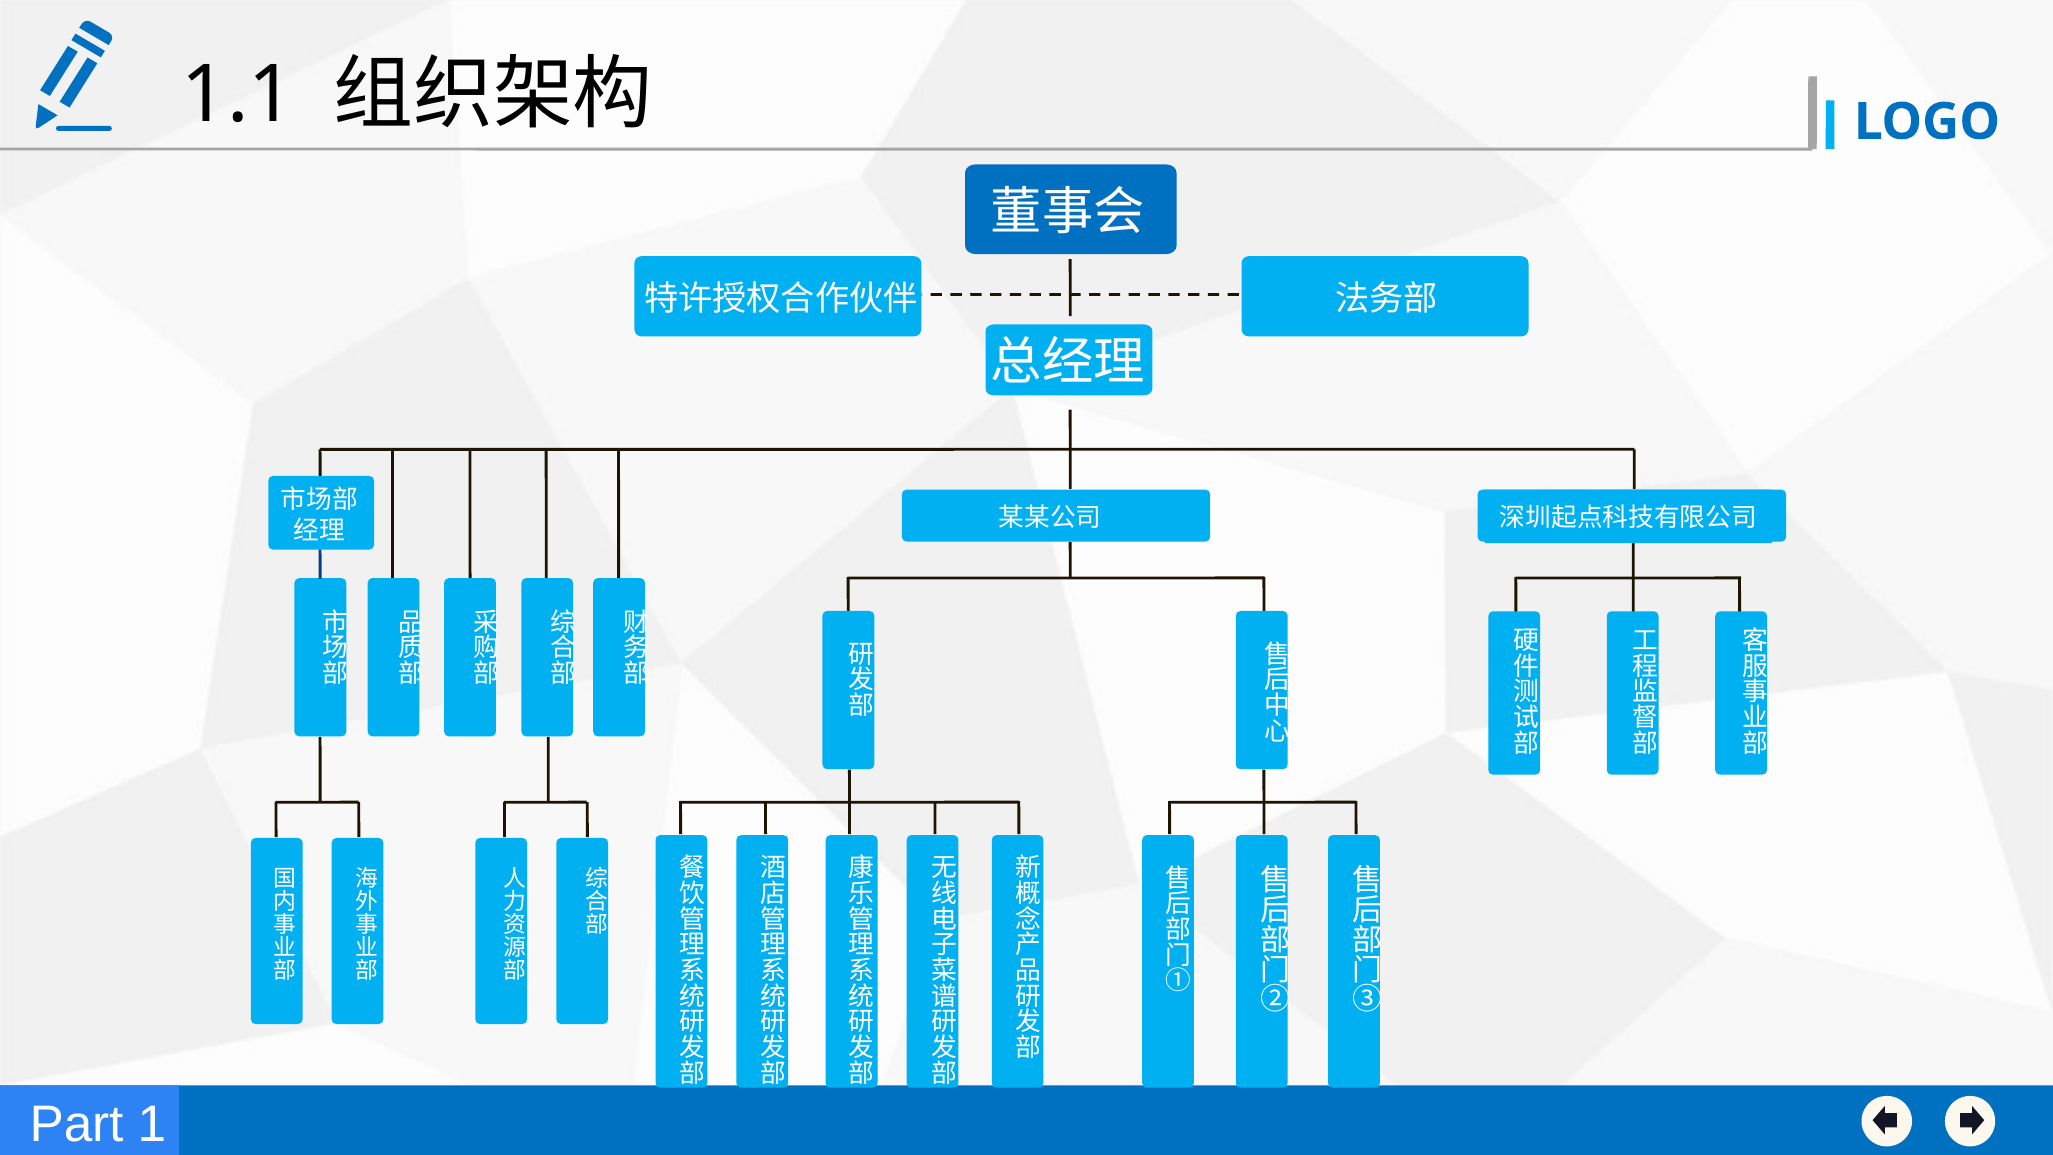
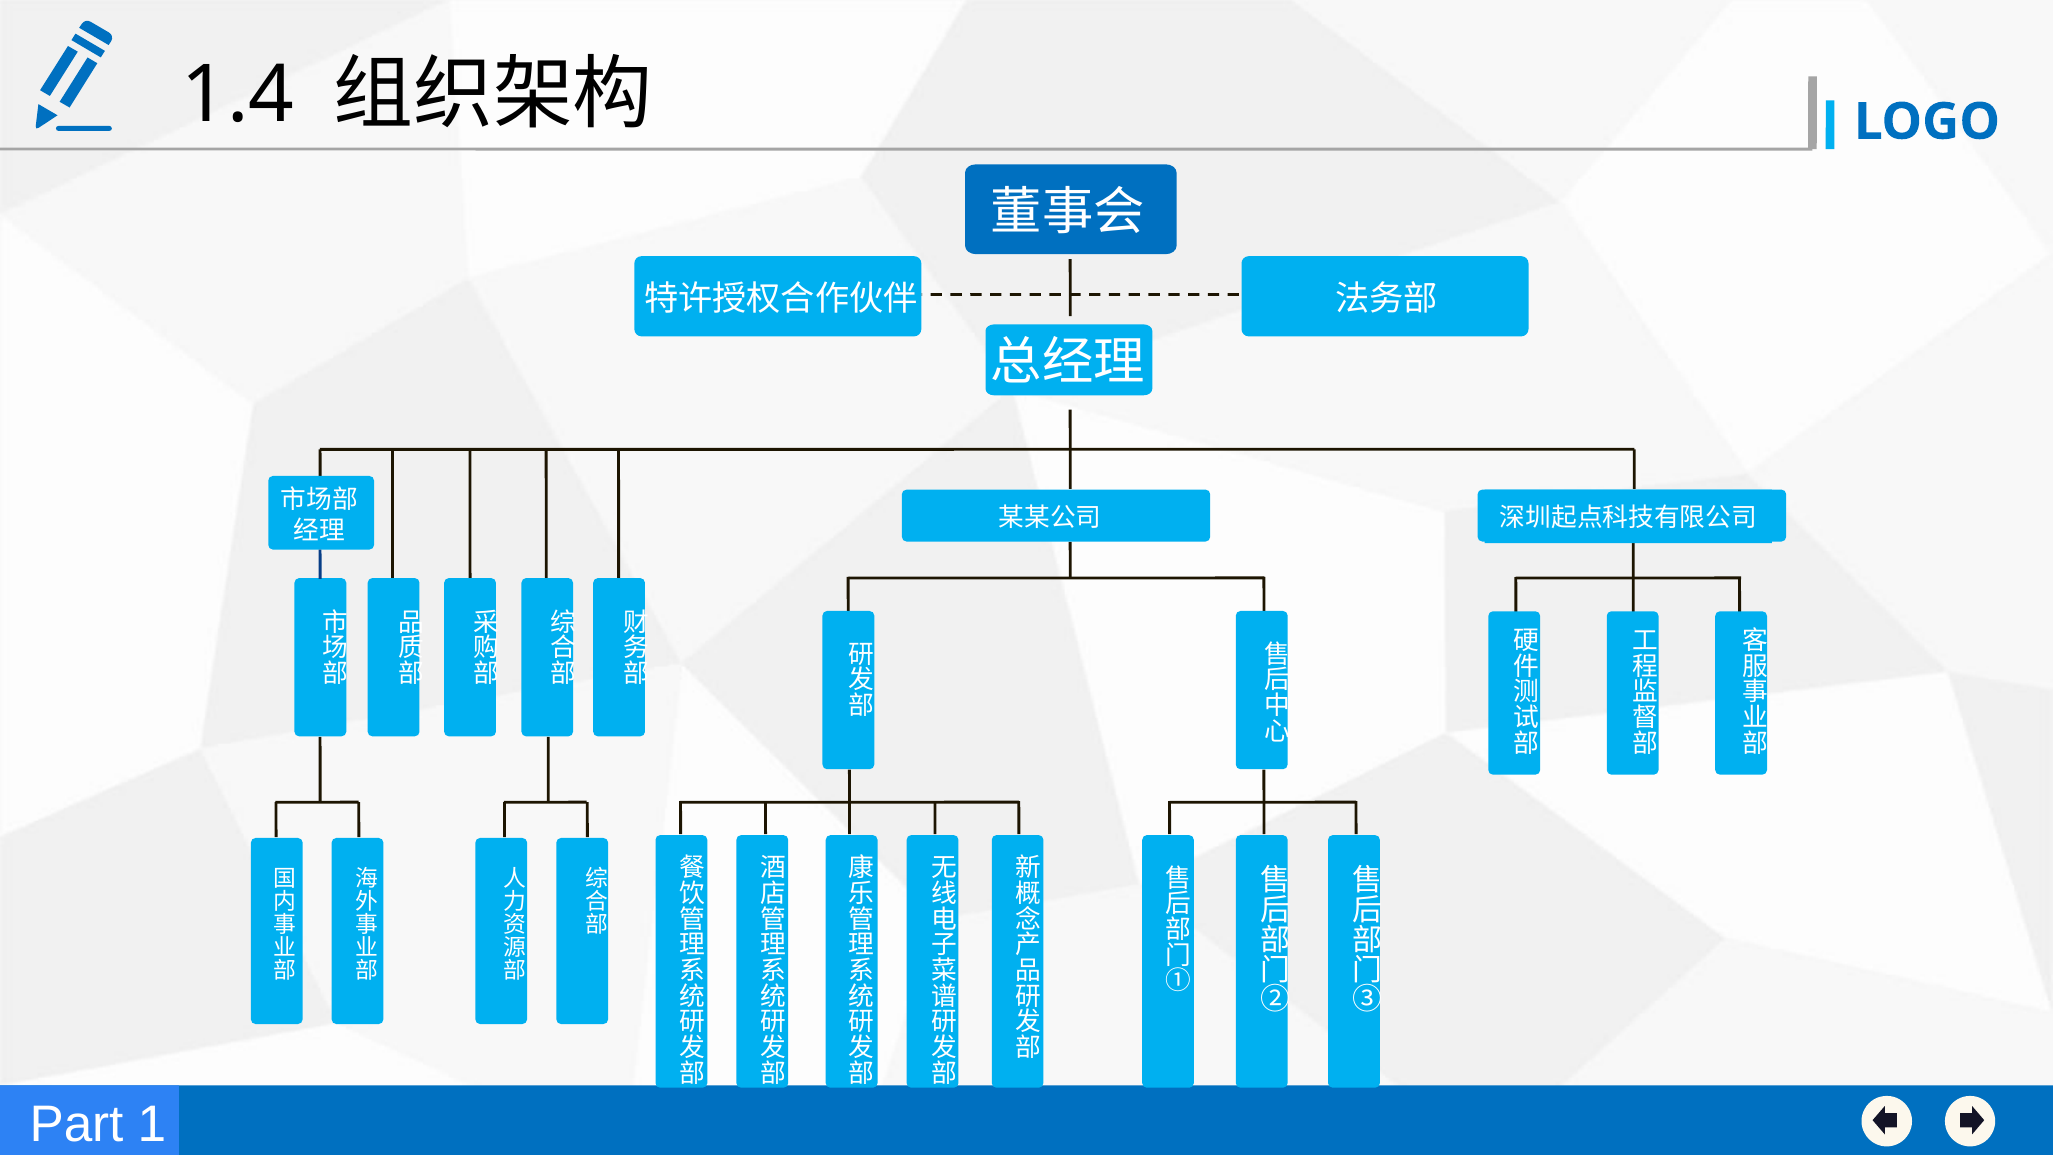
1.1: 1.1 -> 1.4 (238, 95)
